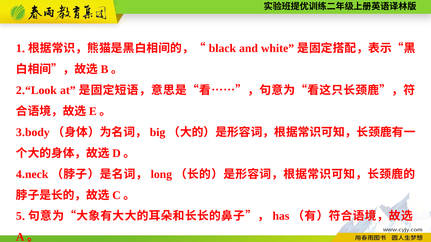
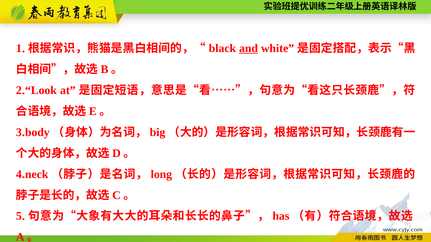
and underline: none -> present (249, 49)
